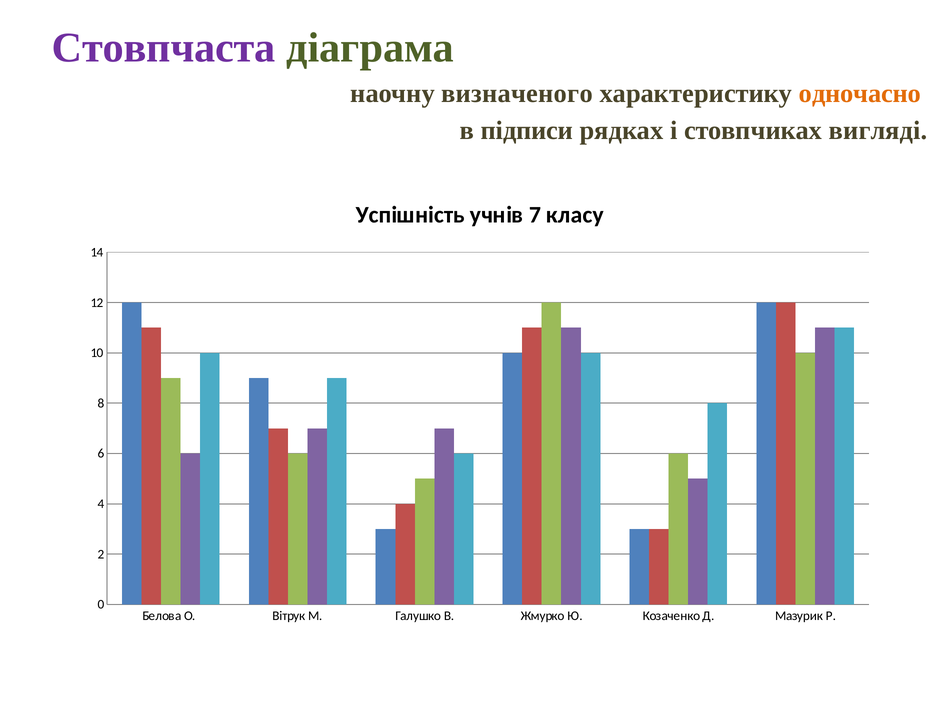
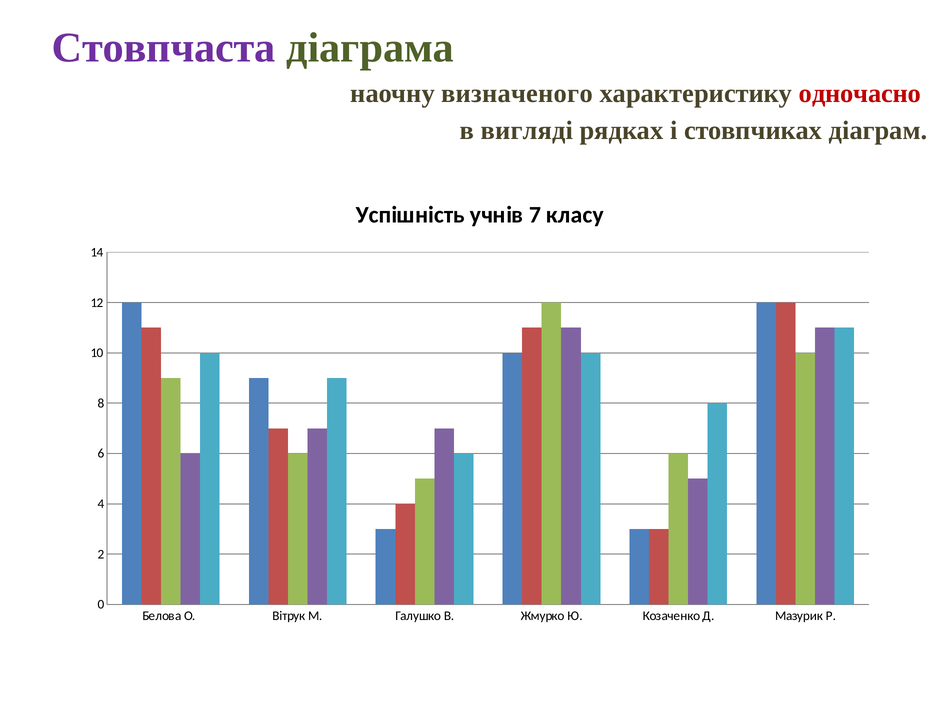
одночасно colour: orange -> red (860, 94)
підписи: підписи -> вигляді (527, 131)
вигляді: вигляді -> діаграм (878, 131)
